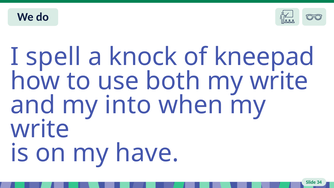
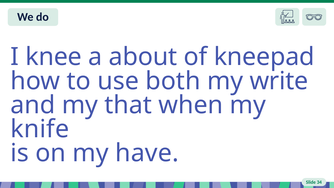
spell: spell -> knee (54, 57)
knock: knock -> about (143, 57)
into: into -> that (128, 105)
write: write -> knife (40, 129)
